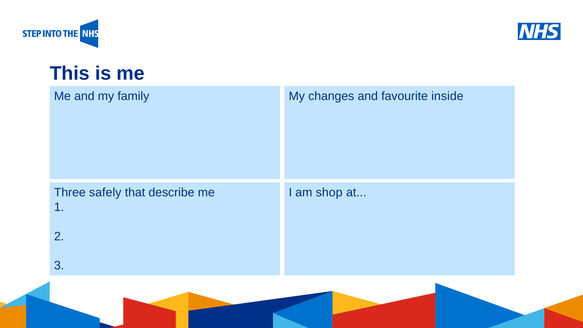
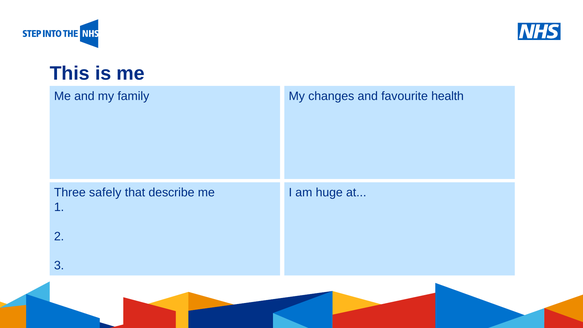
inside: inside -> health (448, 96)
shop: shop -> huge (329, 193)
